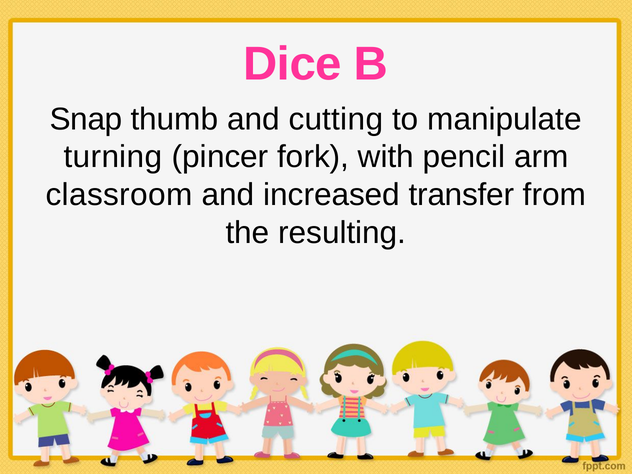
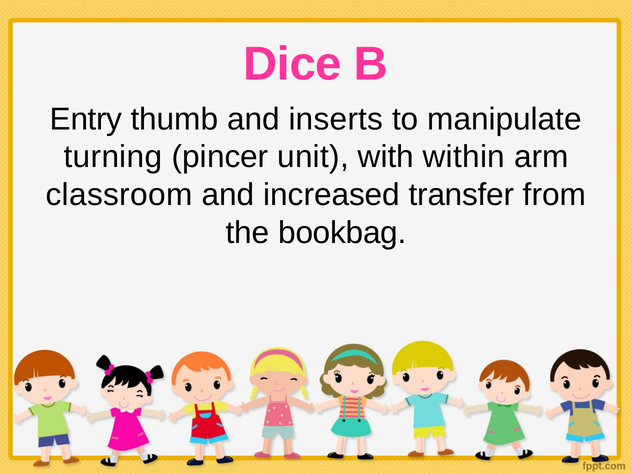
Snap: Snap -> Entry (86, 119)
cutting: cutting -> inserts (336, 119)
fork: fork -> unit (313, 157)
pencil: pencil -> within (464, 157)
resulting: resulting -> bookbag (342, 233)
